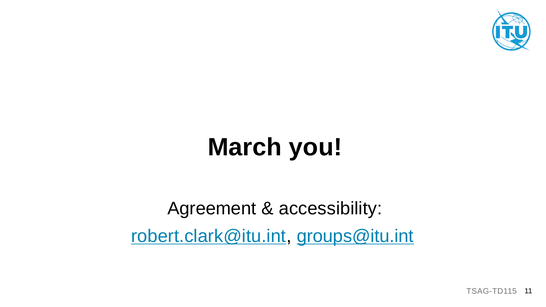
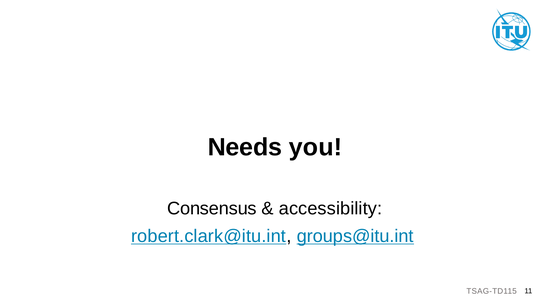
March: March -> Needs (245, 147)
Agreement: Agreement -> Consensus (212, 209)
